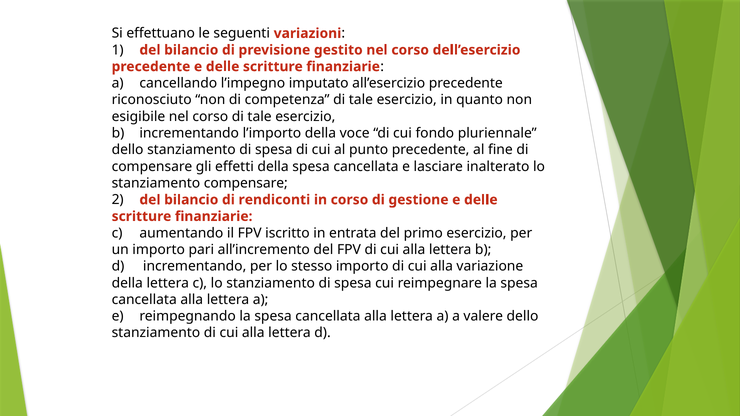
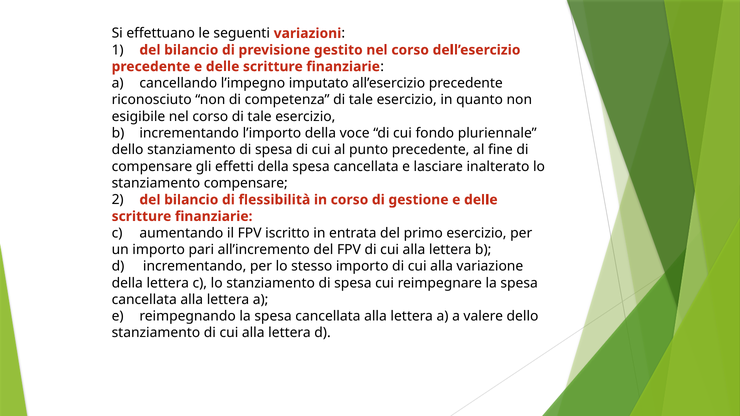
rendiconti: rendiconti -> flessibilità (274, 200)
